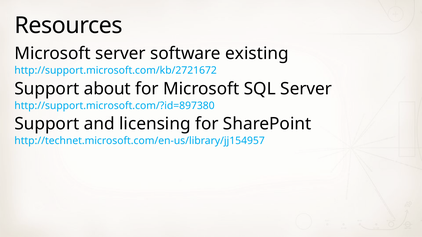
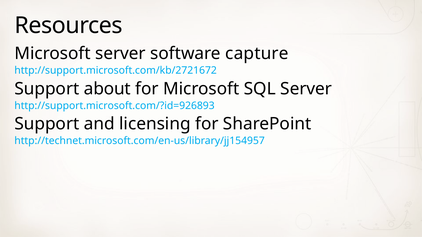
existing: existing -> capture (257, 54)
http://support.microsoft.com/?id=897380: http://support.microsoft.com/?id=897380 -> http://support.microsoft.com/?id=926893 (115, 106)
